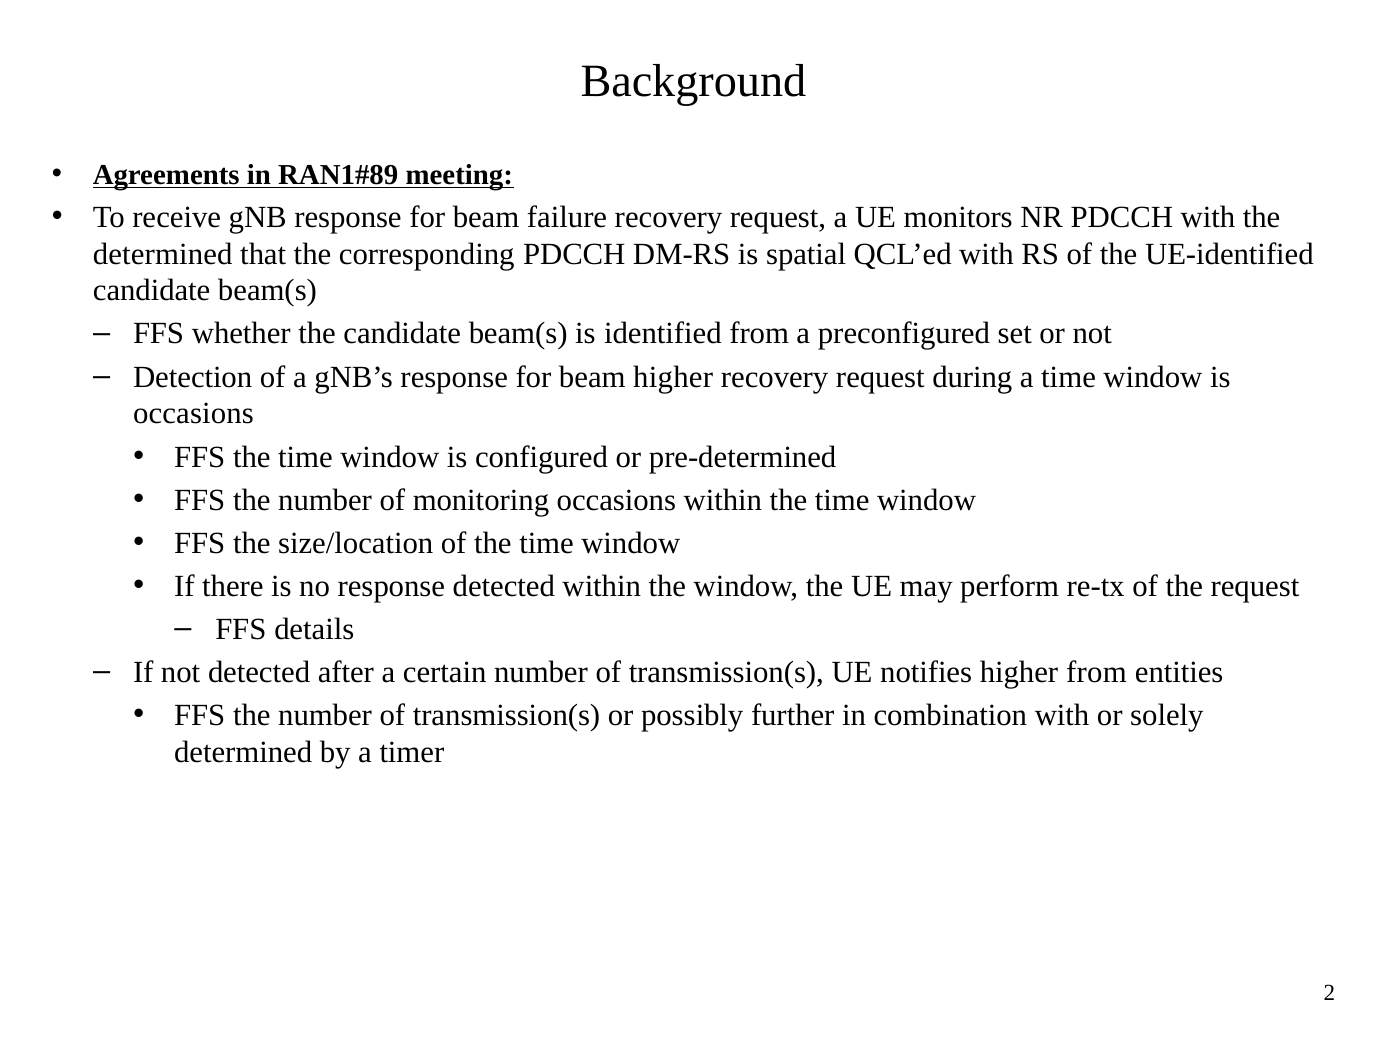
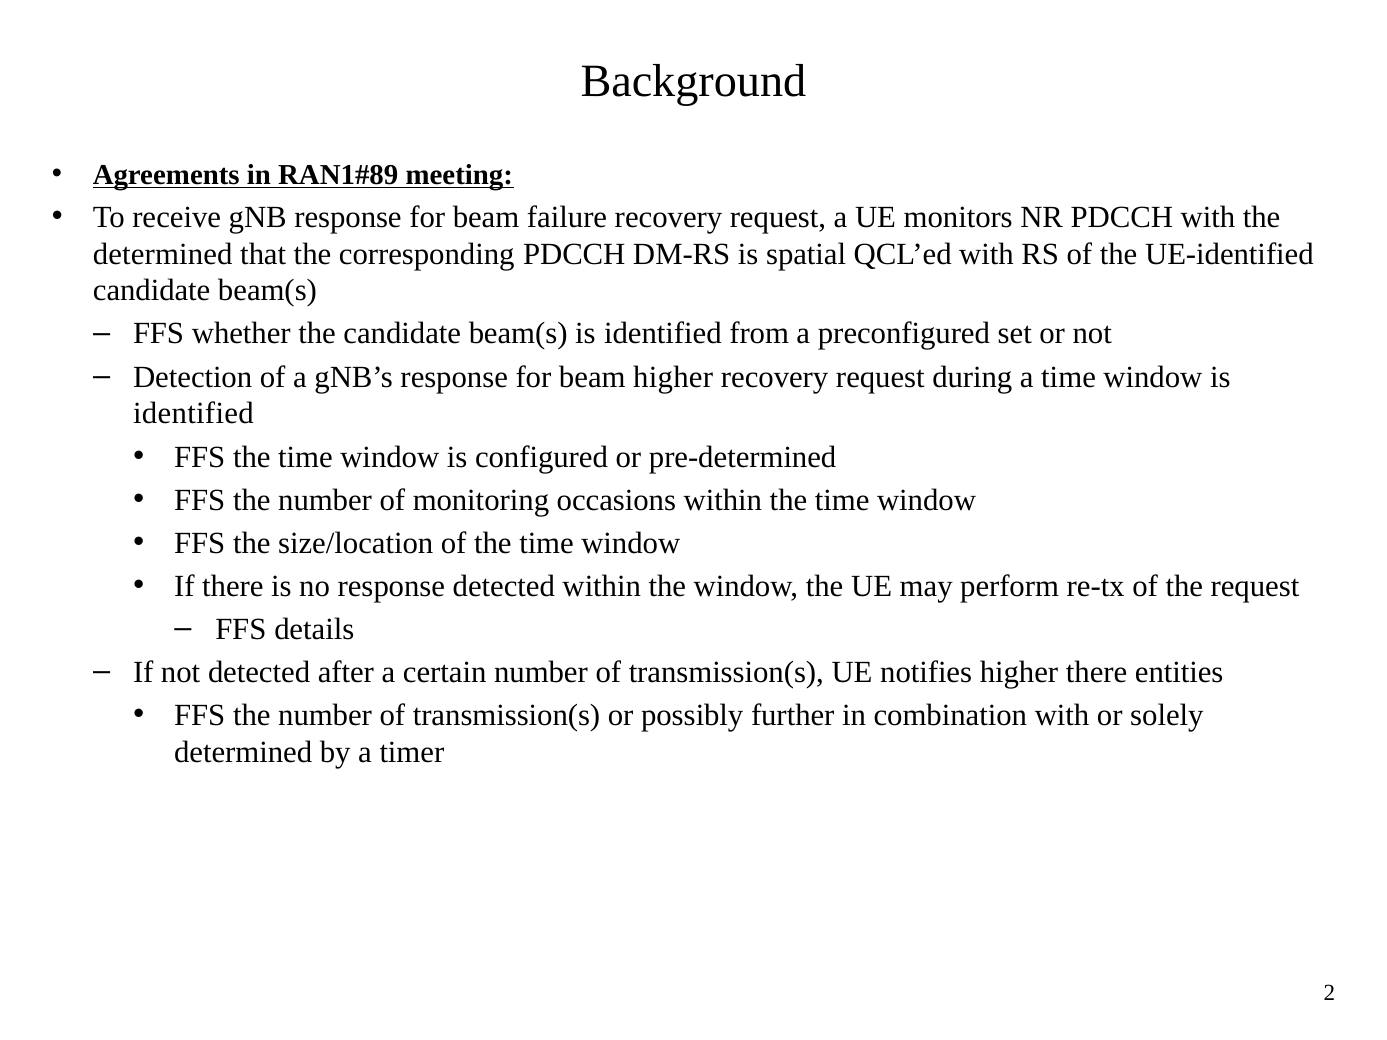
occasions: occasions -> identified (193, 414)
higher from: from -> there (1097, 672)
